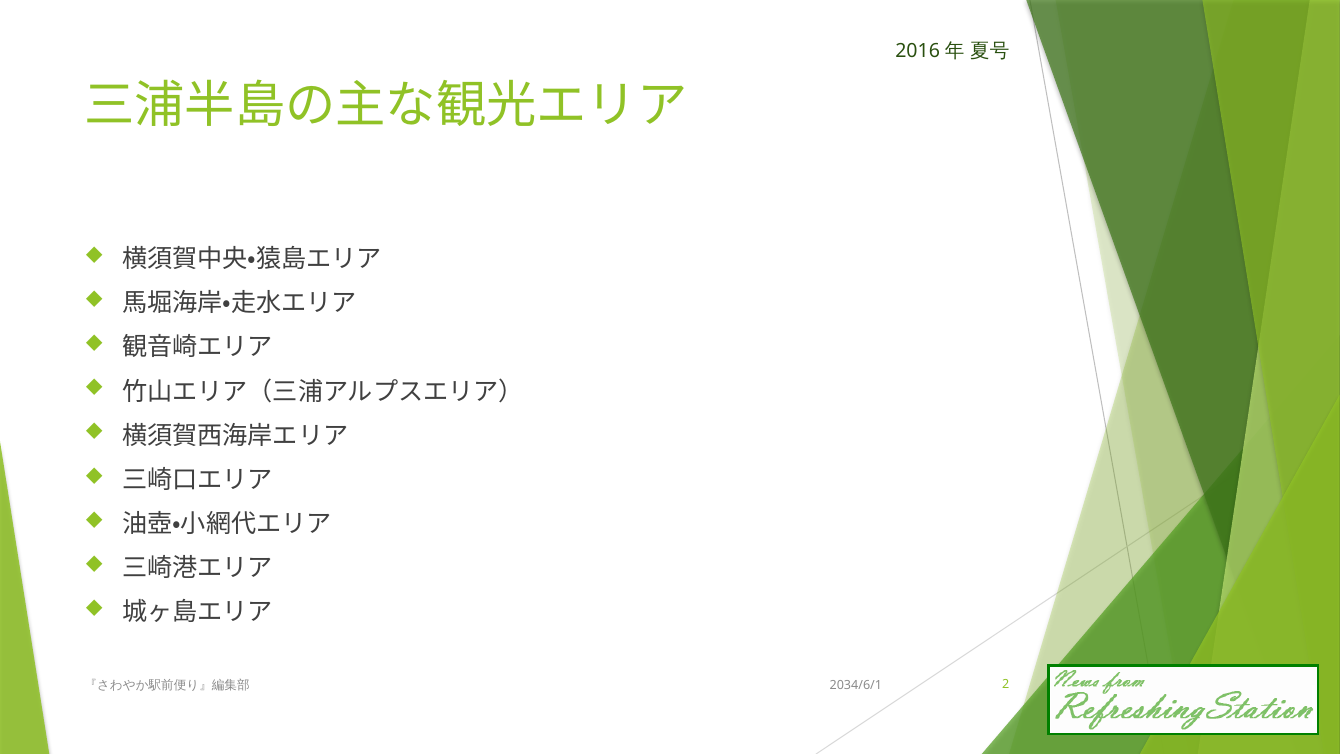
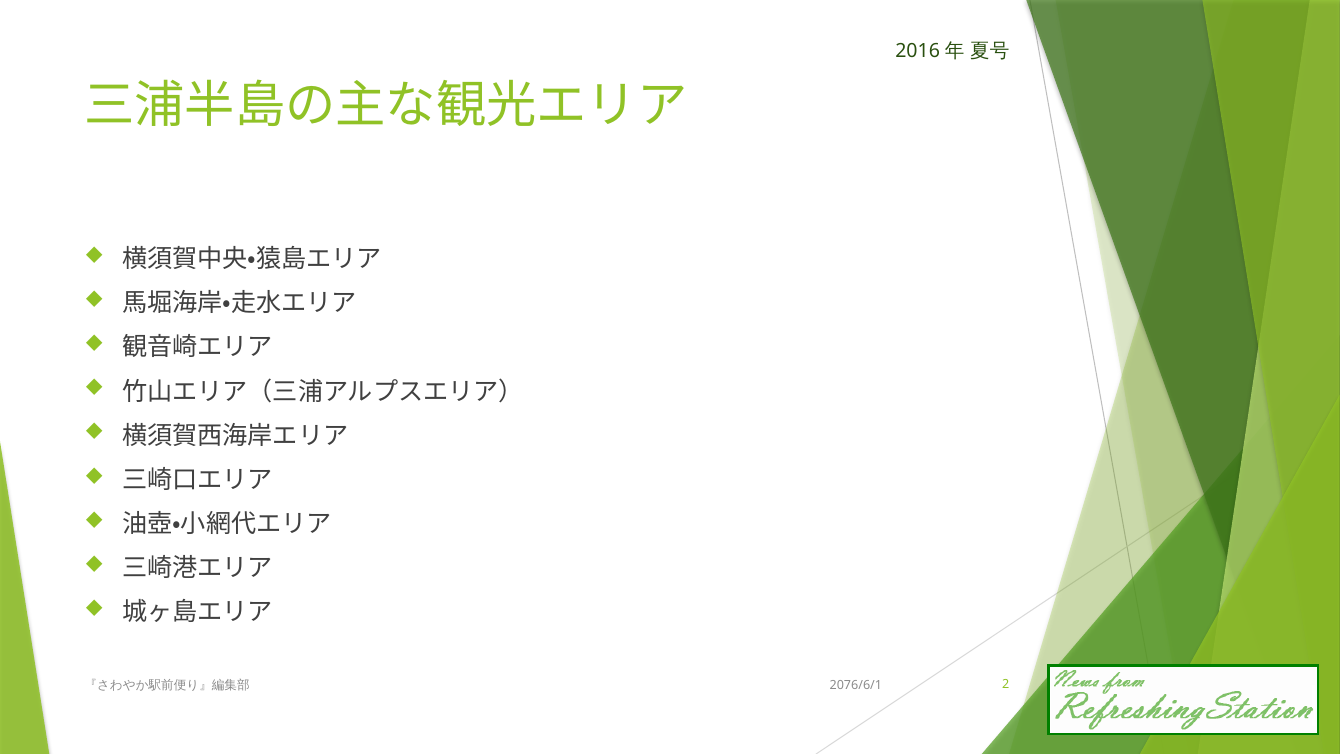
2034/6/1: 2034/6/1 -> 2076/6/1 (856, 685)
